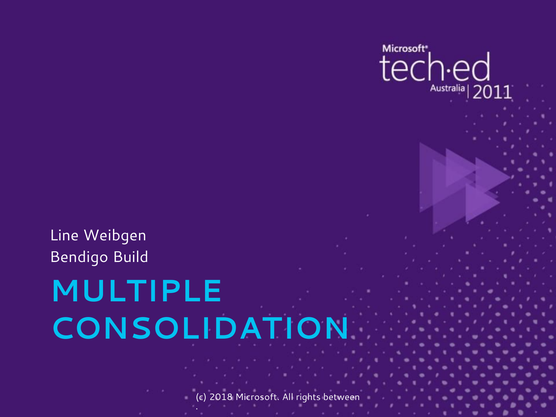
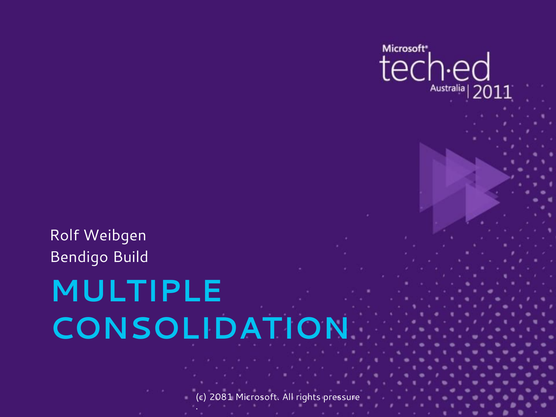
Line: Line -> Rolf (64, 235)
2018: 2018 -> 2081 (221, 397)
between: between -> pressure (342, 397)
